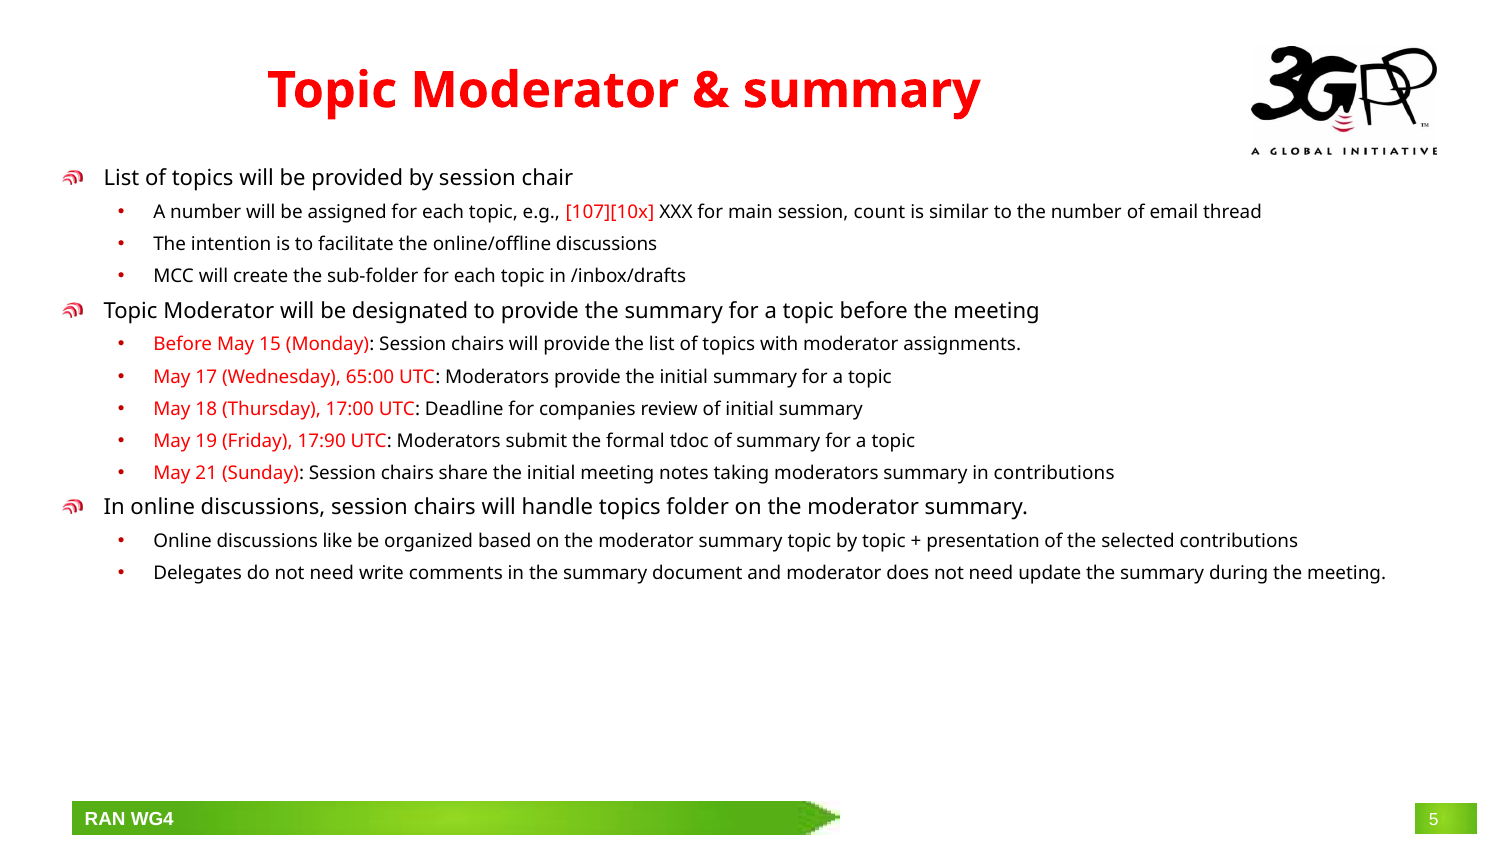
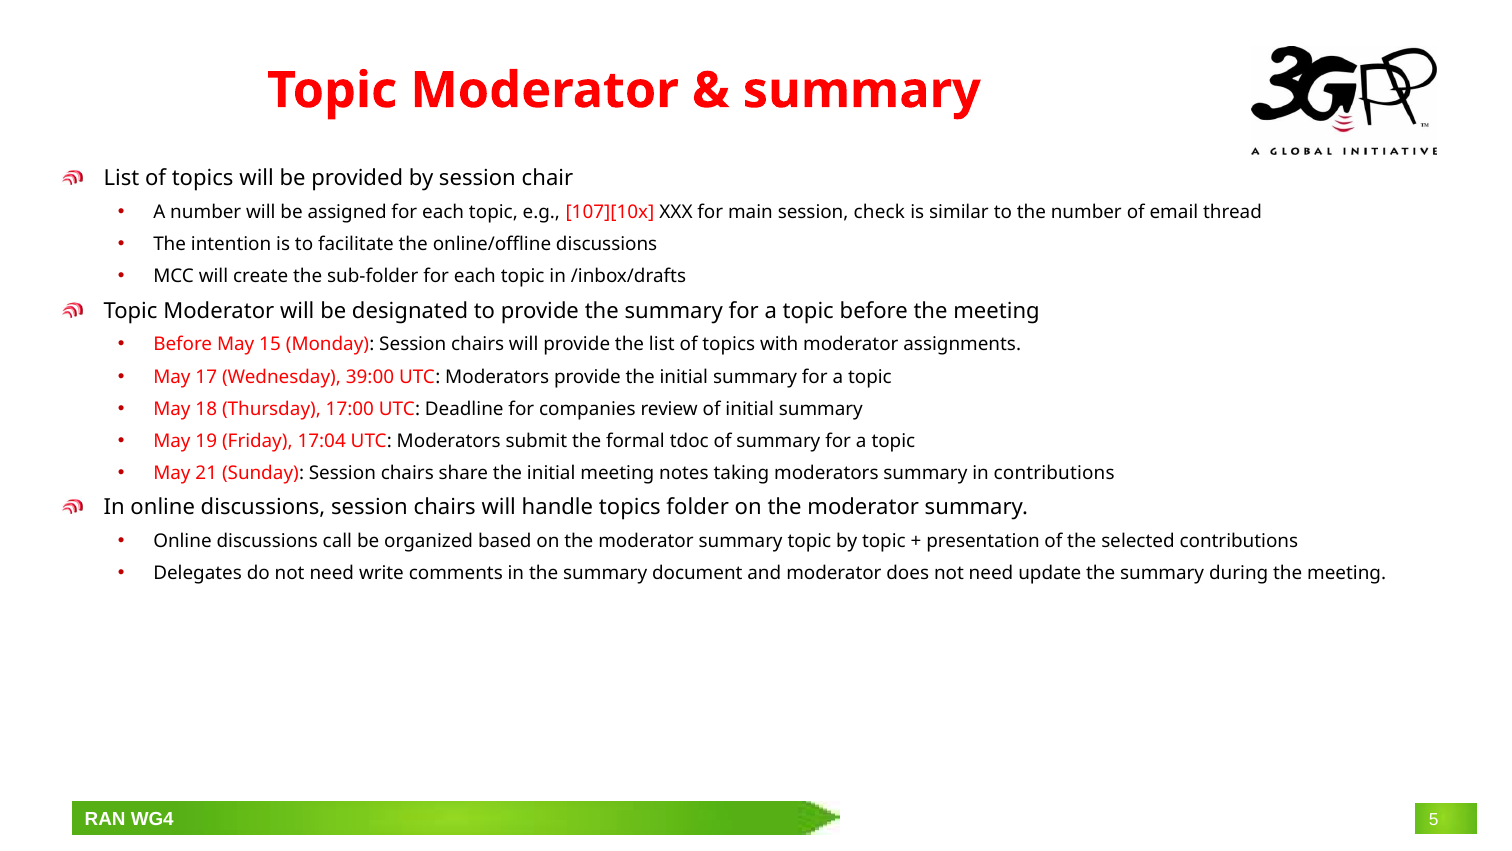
count: count -> check (879, 212)
65:00: 65:00 -> 39:00 (370, 377)
17:90: 17:90 -> 17:04 (322, 441)
like: like -> call (337, 541)
